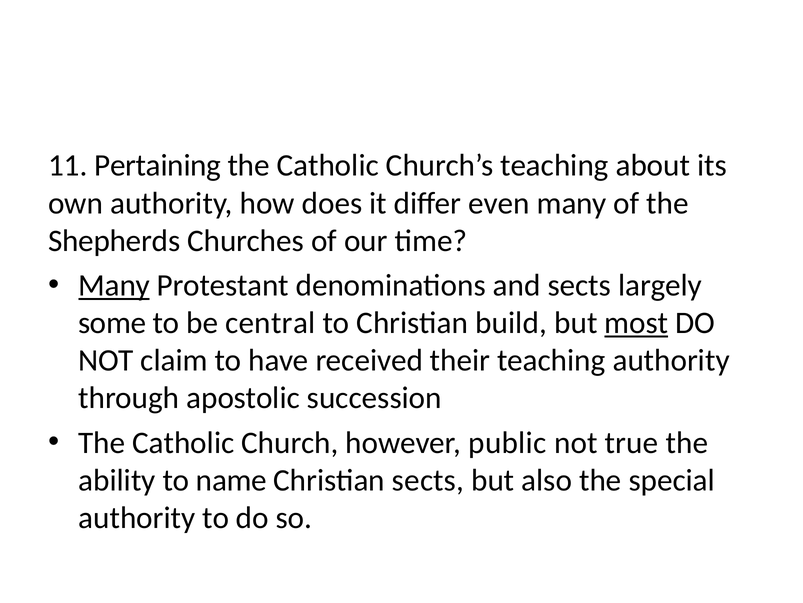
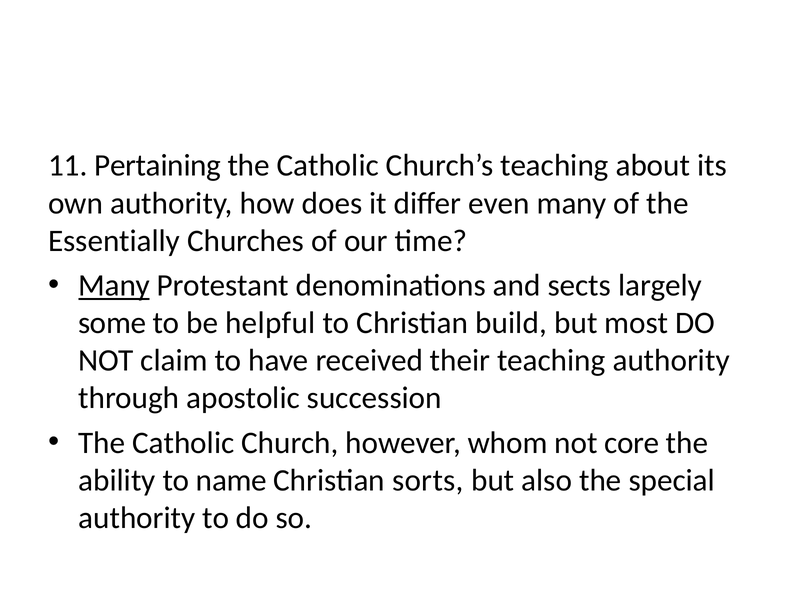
Shepherds: Shepherds -> Essentially (114, 240)
central: central -> helpful (270, 323)
most underline: present -> none (636, 323)
public: public -> whom (508, 442)
true: true -> core (632, 442)
Christian sects: sects -> sorts (428, 480)
